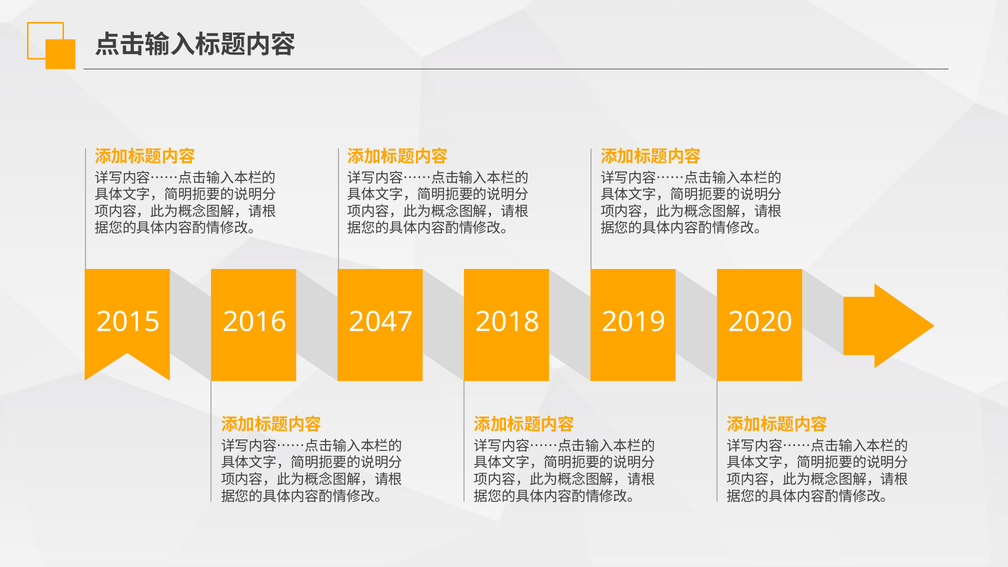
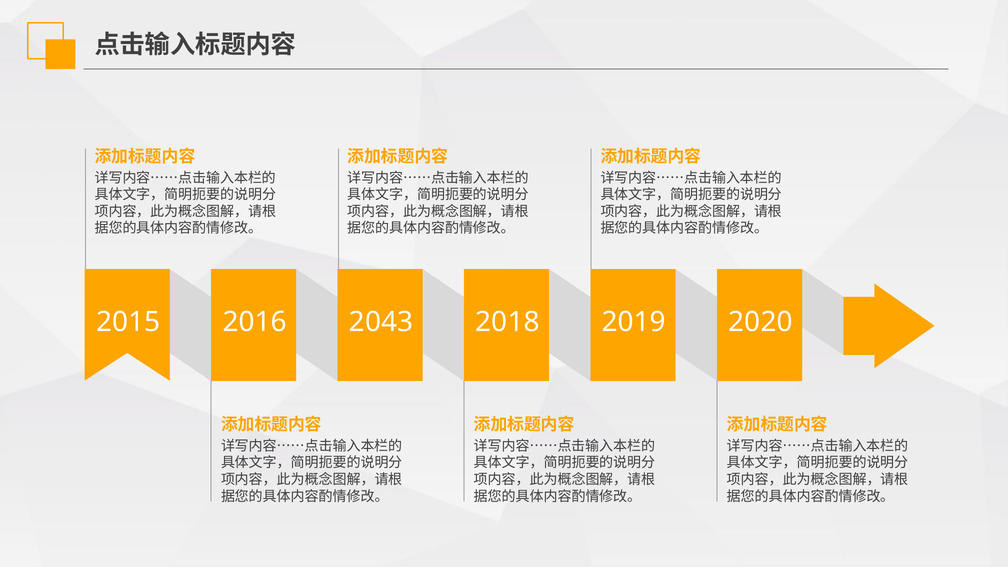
2047: 2047 -> 2043 (381, 322)
